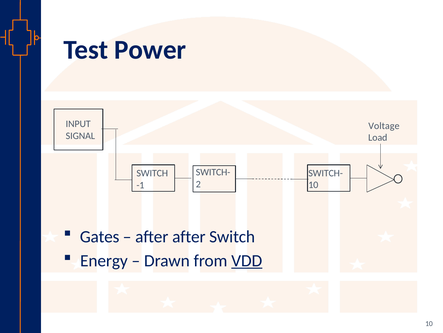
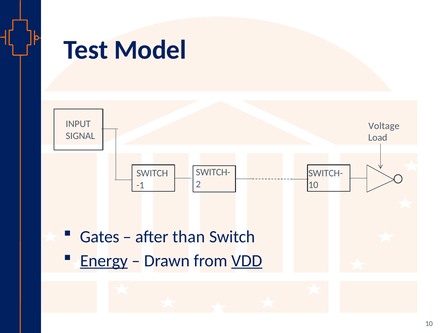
Power: Power -> Model (150, 50)
after after: after -> than (189, 236)
Energy underline: none -> present (104, 260)
